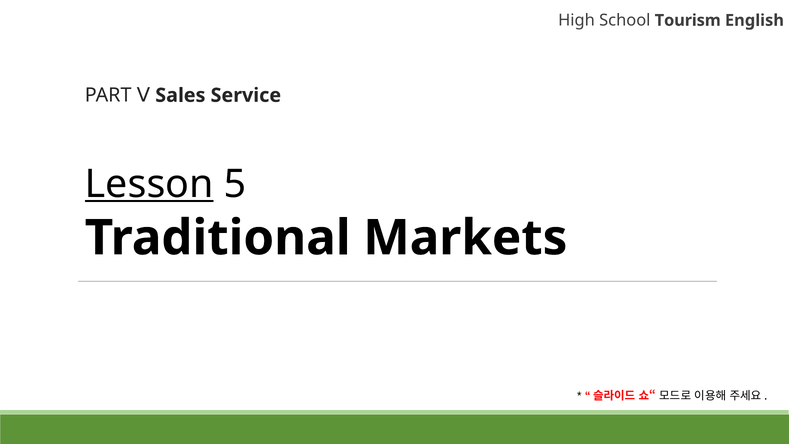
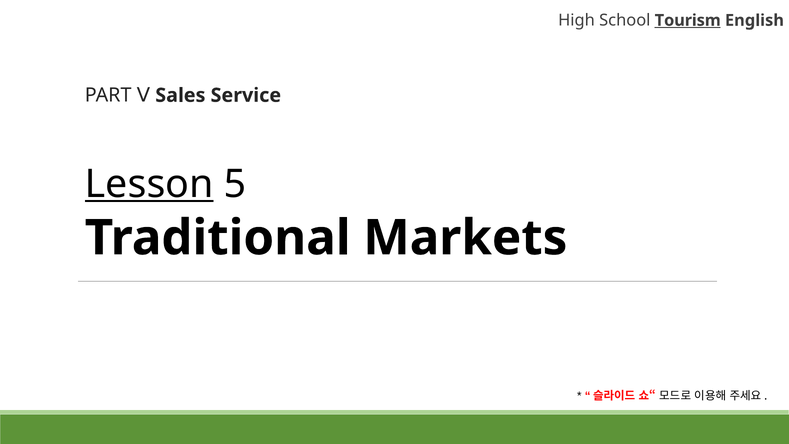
Tourism underline: none -> present (688, 20)
